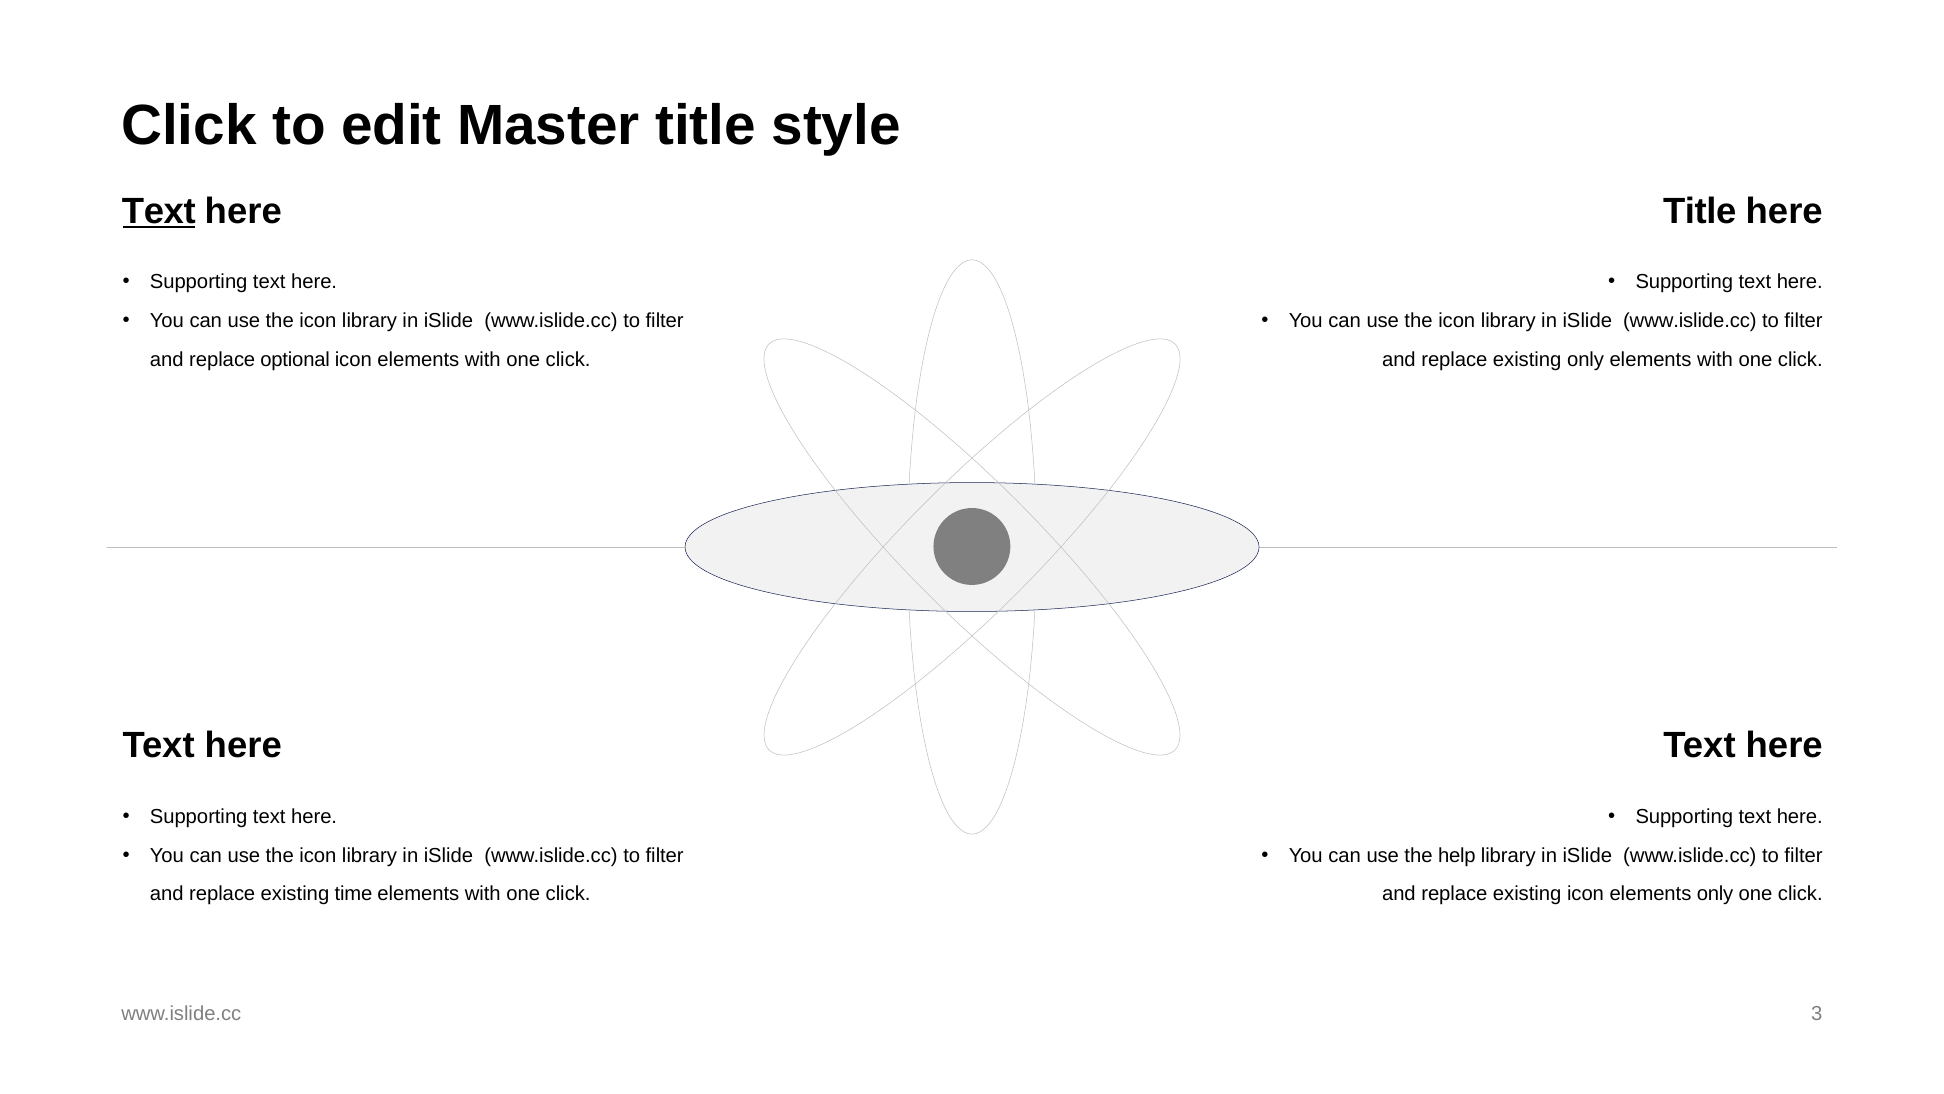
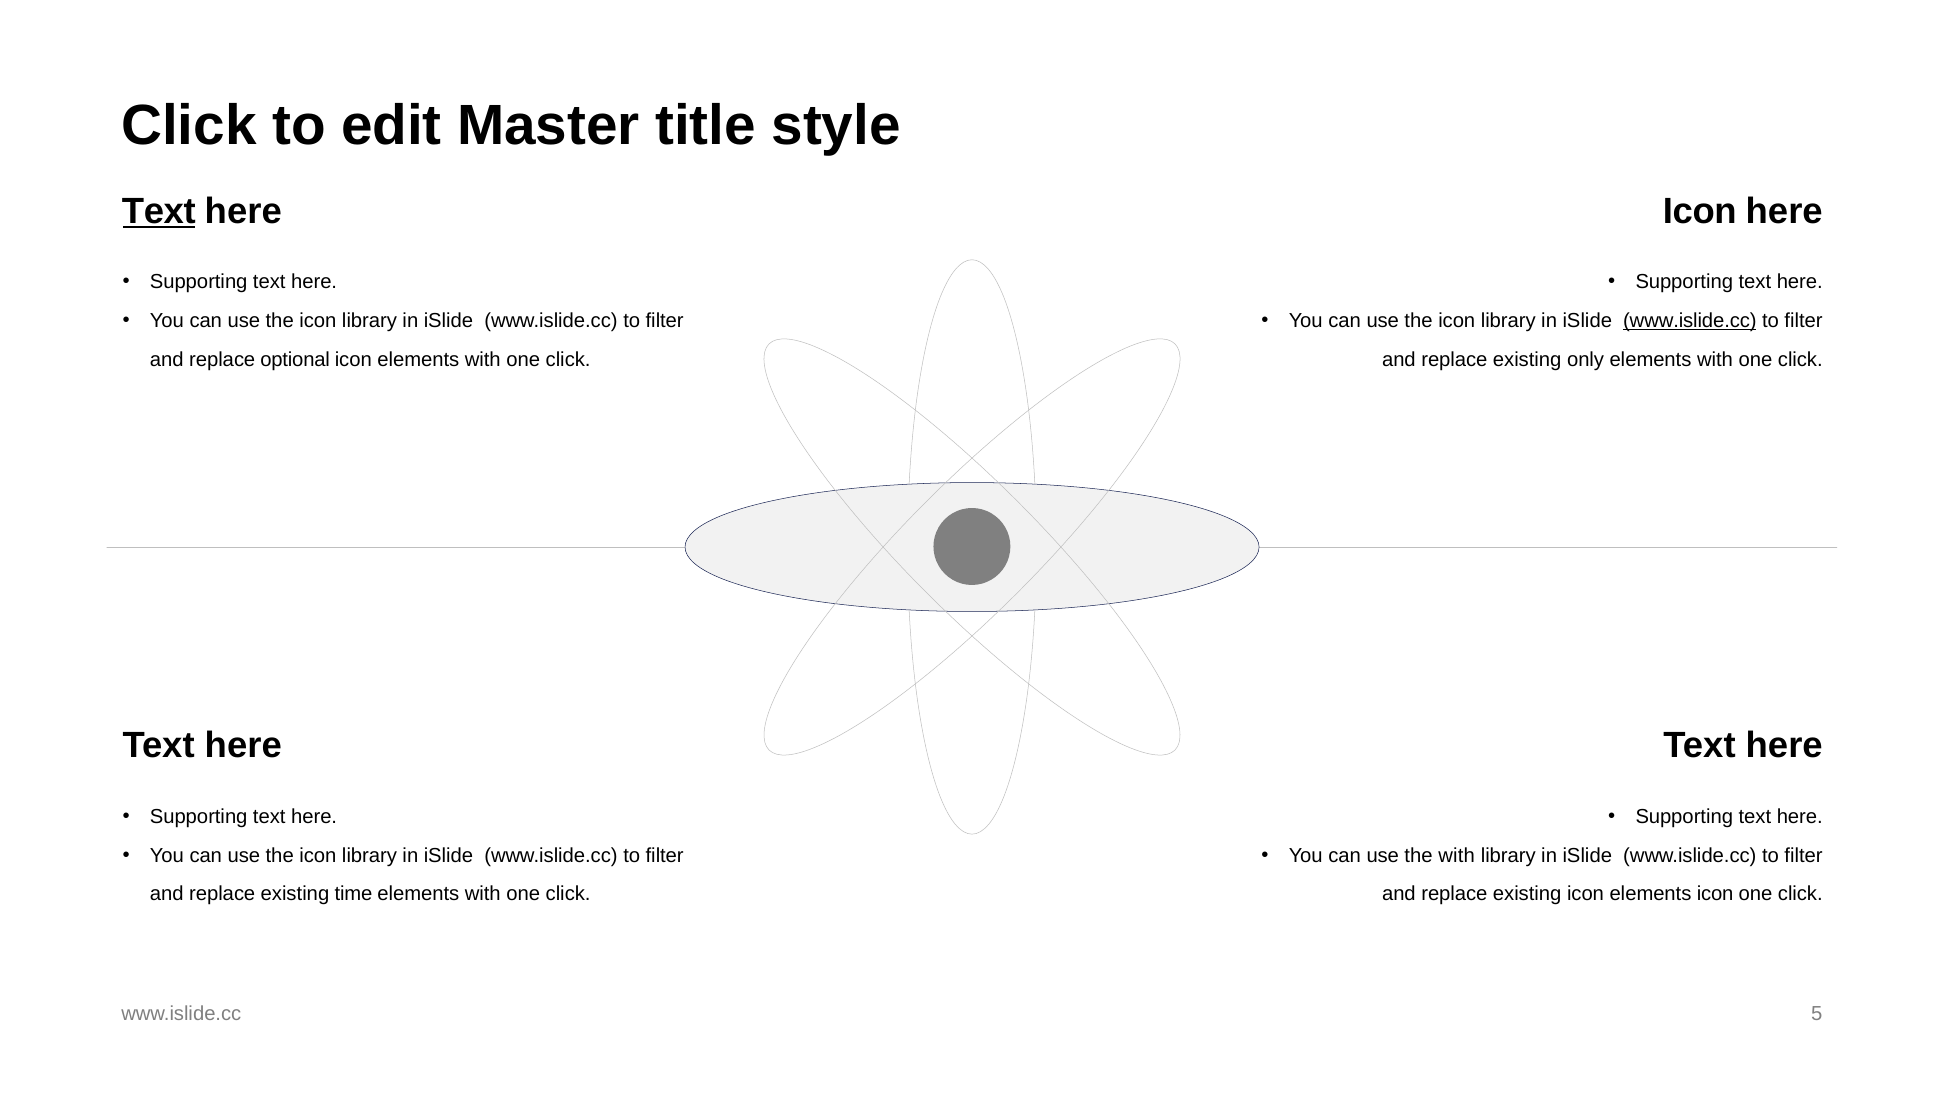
Title: Title -> Icon (1700, 211)
www.islide.cc underline: none -> present (1690, 321)
the help: help -> with (1457, 855)
elements only: only -> icon (1715, 894)
3: 3 -> 5 (1817, 1013)
